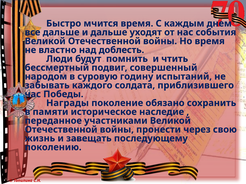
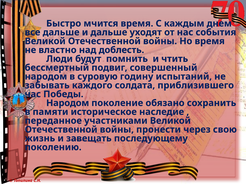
Награды: Награды -> Народом (68, 103)
